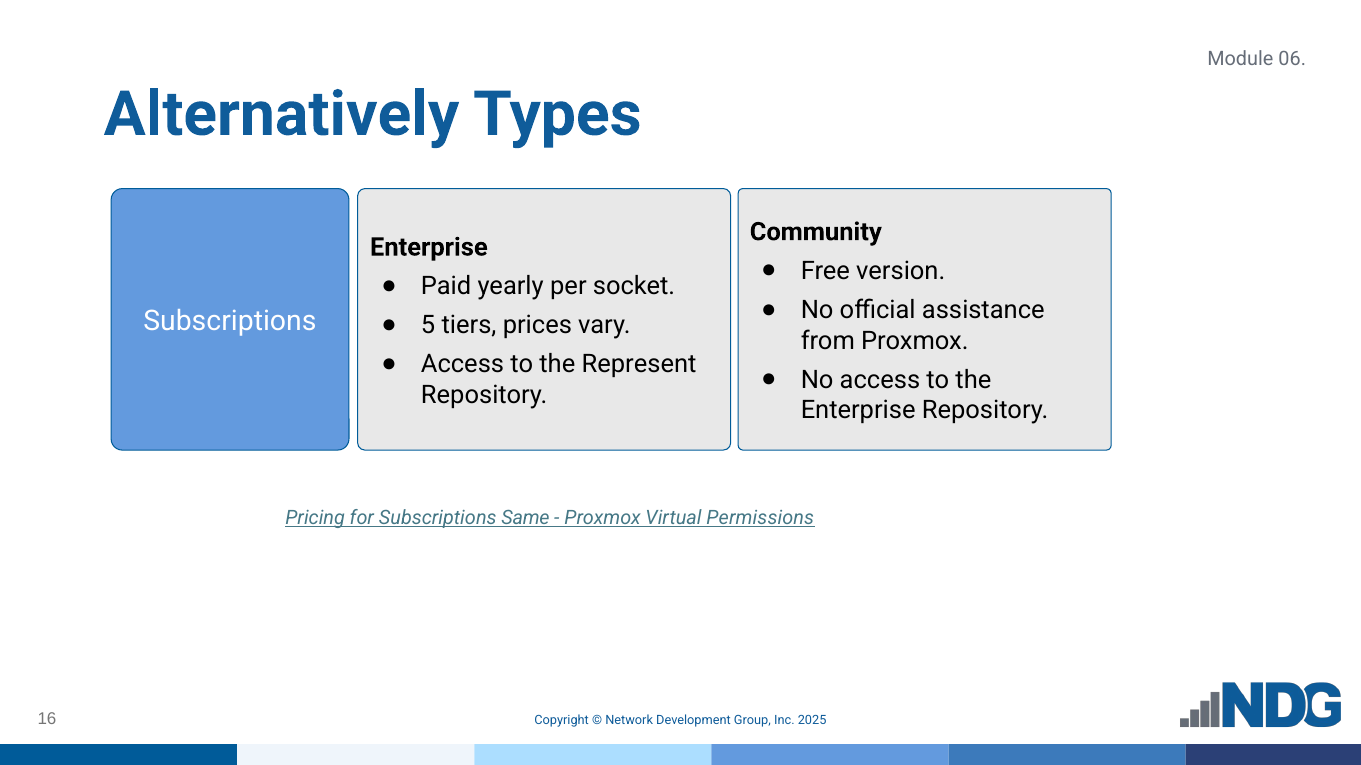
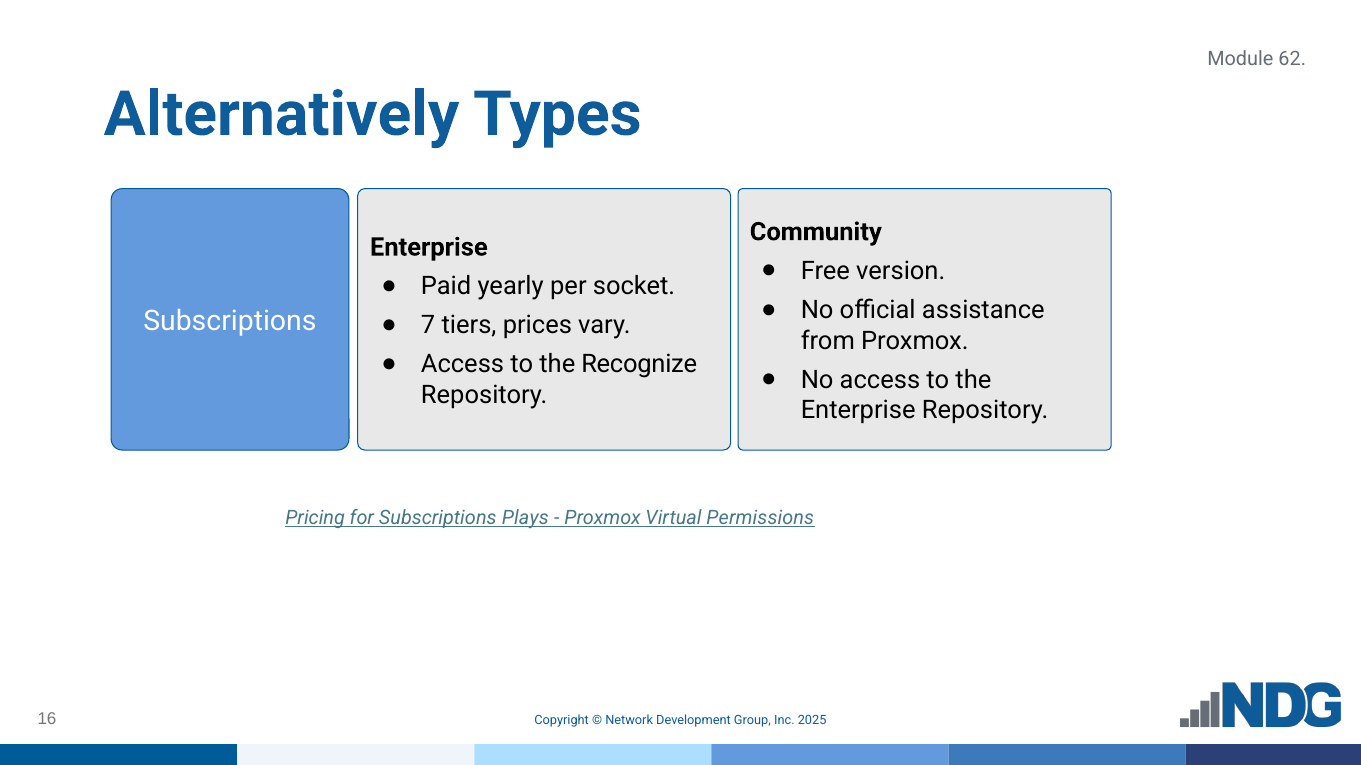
06: 06 -> 62 (1292, 59)
5: 5 -> 7 (428, 326)
Represent: Represent -> Recognize (639, 365)
Same: Same -> Plays (525, 518)
